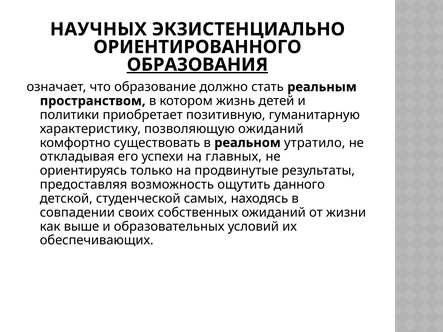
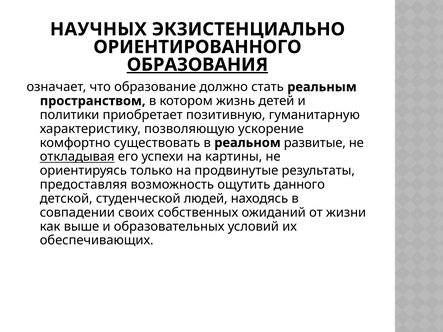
позволяющую ожиданий: ожиданий -> ускорение (271, 129)
утратило: утратило -> развитые (315, 143)
откладывая underline: none -> present (77, 157)
главных: главных -> картины (234, 157)
самых: самых -> людей (206, 199)
